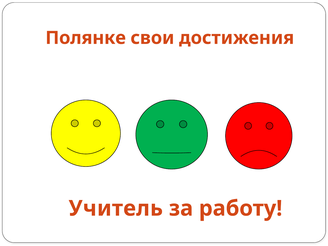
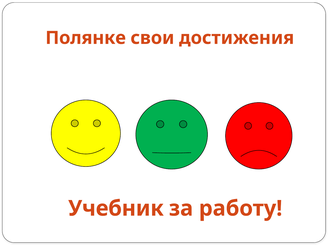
Учитель: Учитель -> Учебник (116, 208)
